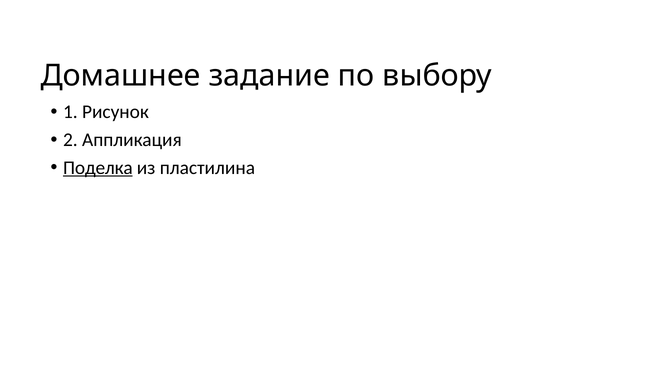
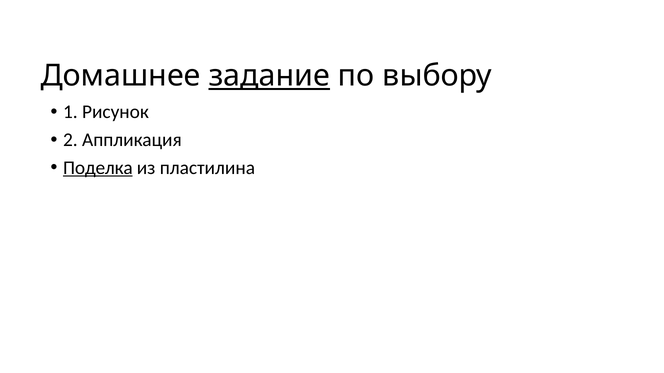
задание underline: none -> present (269, 76)
